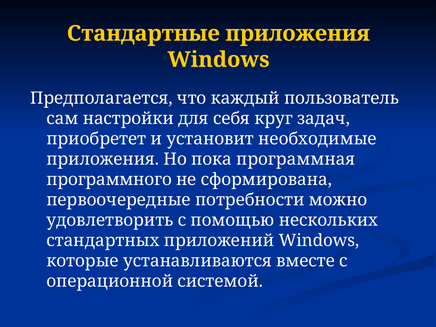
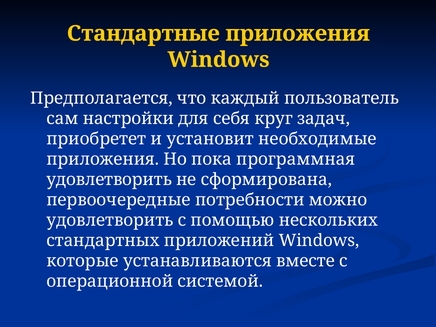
программного: программного -> удовлетворить (109, 180)
